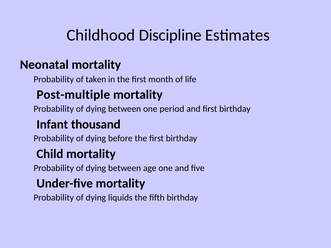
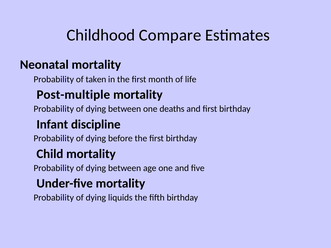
Discipline: Discipline -> Compare (170, 35)
period: period -> deaths (172, 109)
thousand: thousand -> discipline (96, 124)
